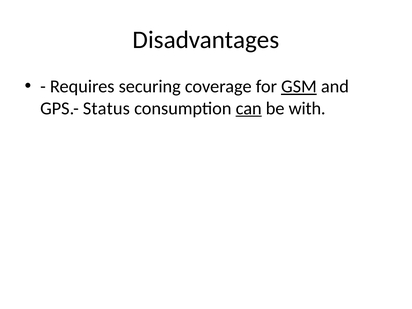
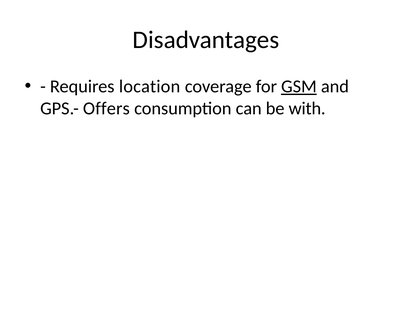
securing: securing -> location (150, 86)
Status: Status -> Offers (106, 108)
can underline: present -> none (249, 108)
